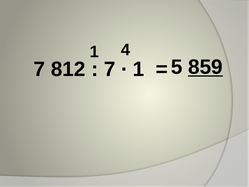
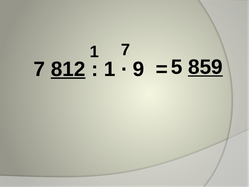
1 4: 4 -> 7 (125, 50)
812 underline: none -> present (68, 69)
7: 7 -> 1 (110, 69)
1: 1 -> 9 (138, 69)
